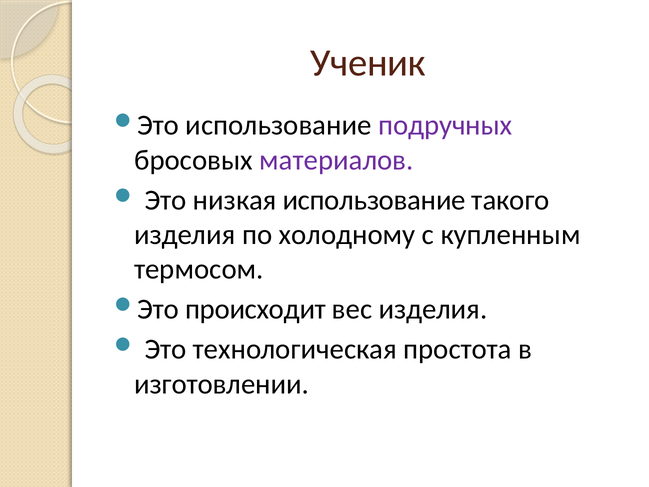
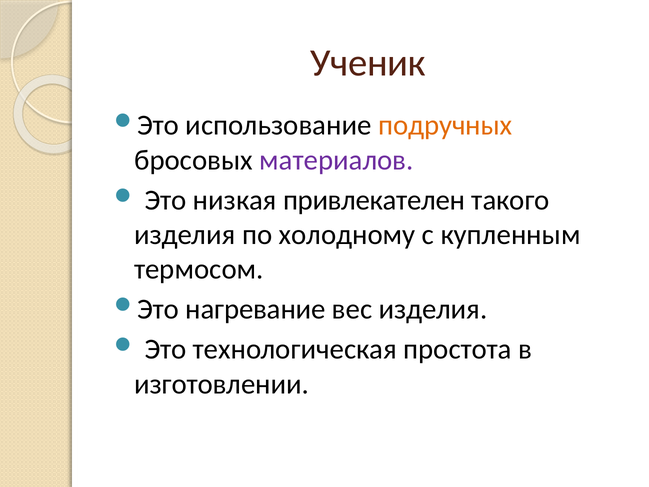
подручных colour: purple -> orange (445, 125)
низкая использование: использование -> привлекателен (374, 200)
происходит: происходит -> нагревание (256, 309)
